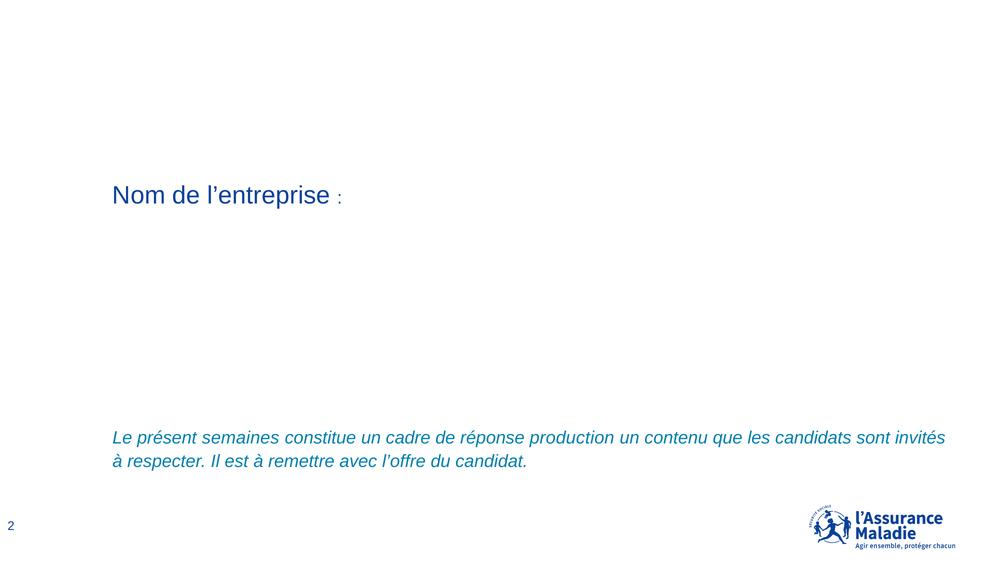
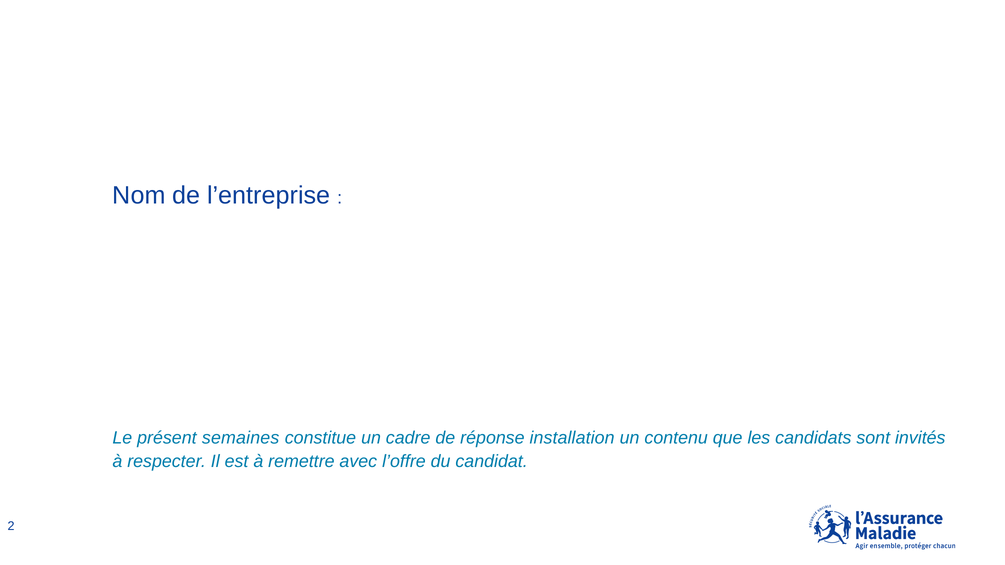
production: production -> installation (572, 438)
